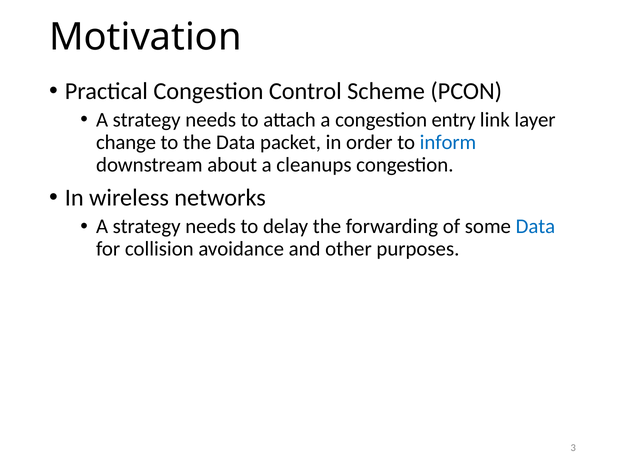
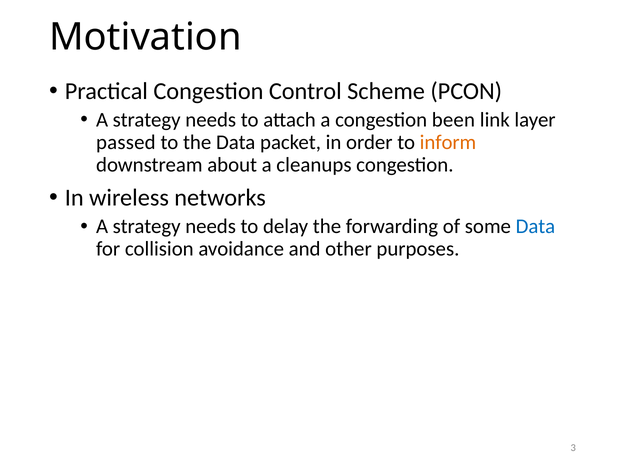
entry: entry -> been (453, 120)
change: change -> passed (126, 142)
inform colour: blue -> orange (448, 142)
